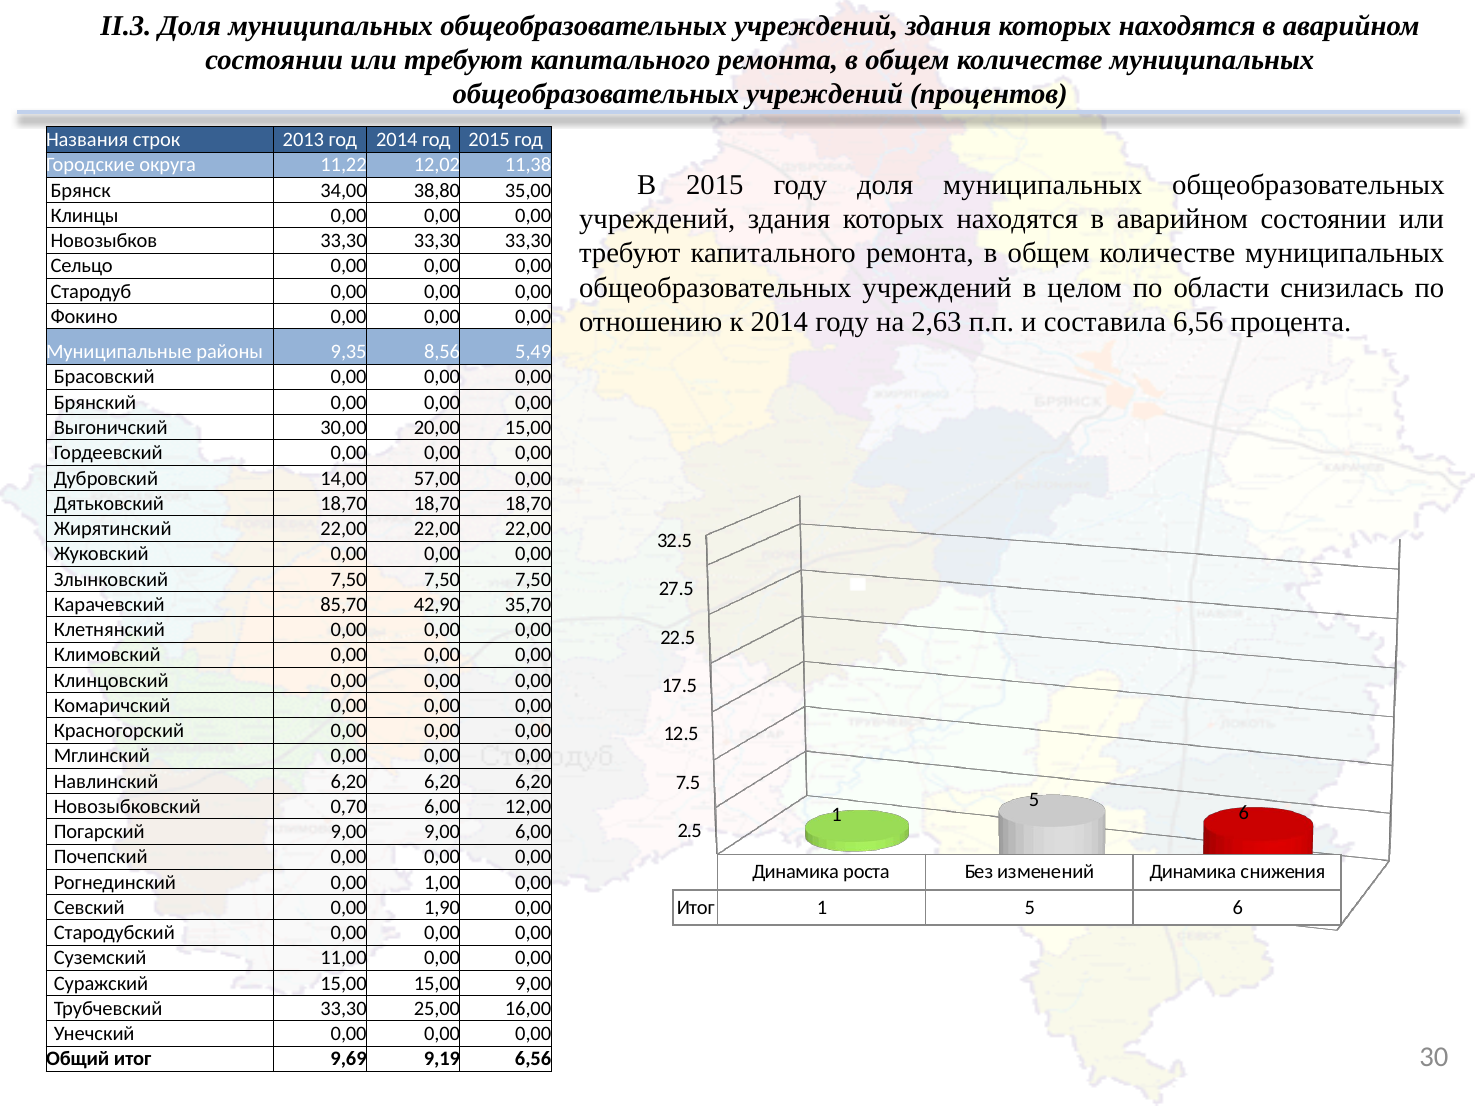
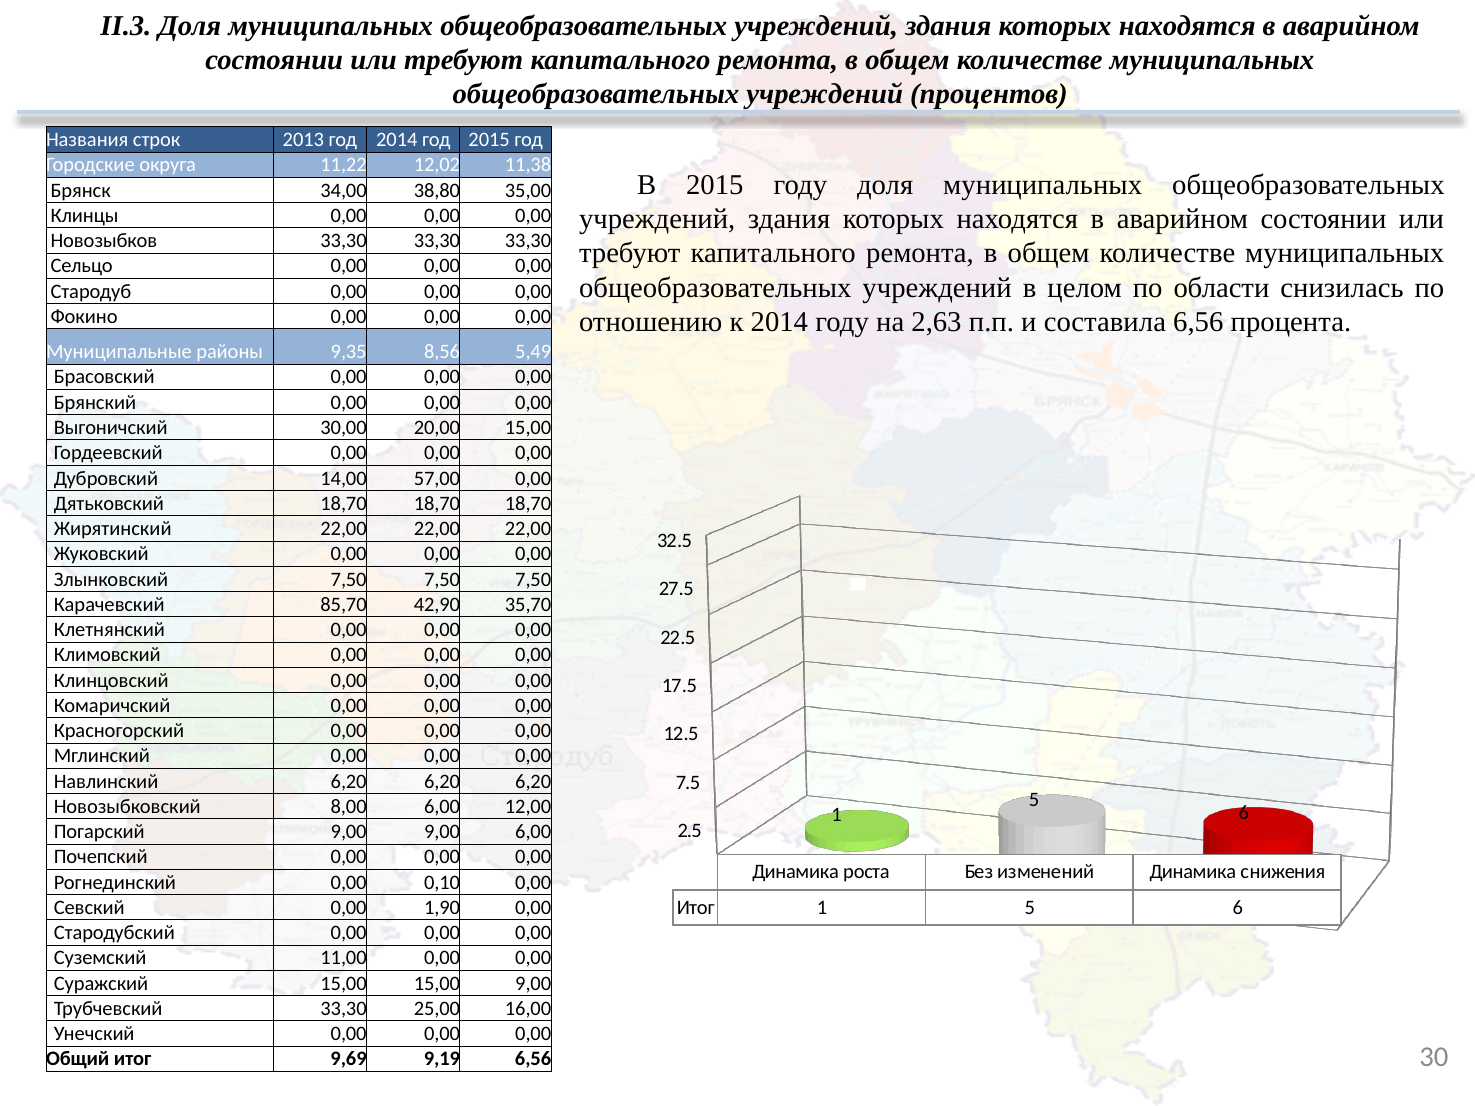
0,70: 0,70 -> 8,00 (349, 807)
1,00: 1,00 -> 0,10 (442, 883)
